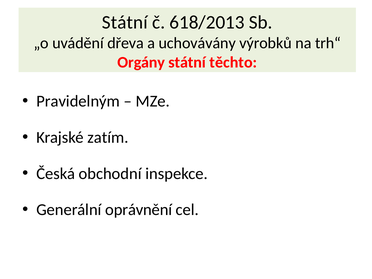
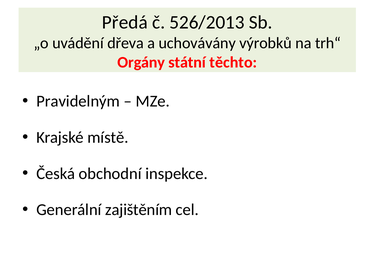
Státní: Státní -> Předá (125, 22)
618/2013: 618/2013 -> 526/2013 (207, 22)
zatím: zatím -> místě (108, 137)
oprávnění: oprávnění -> zajištěním (139, 210)
